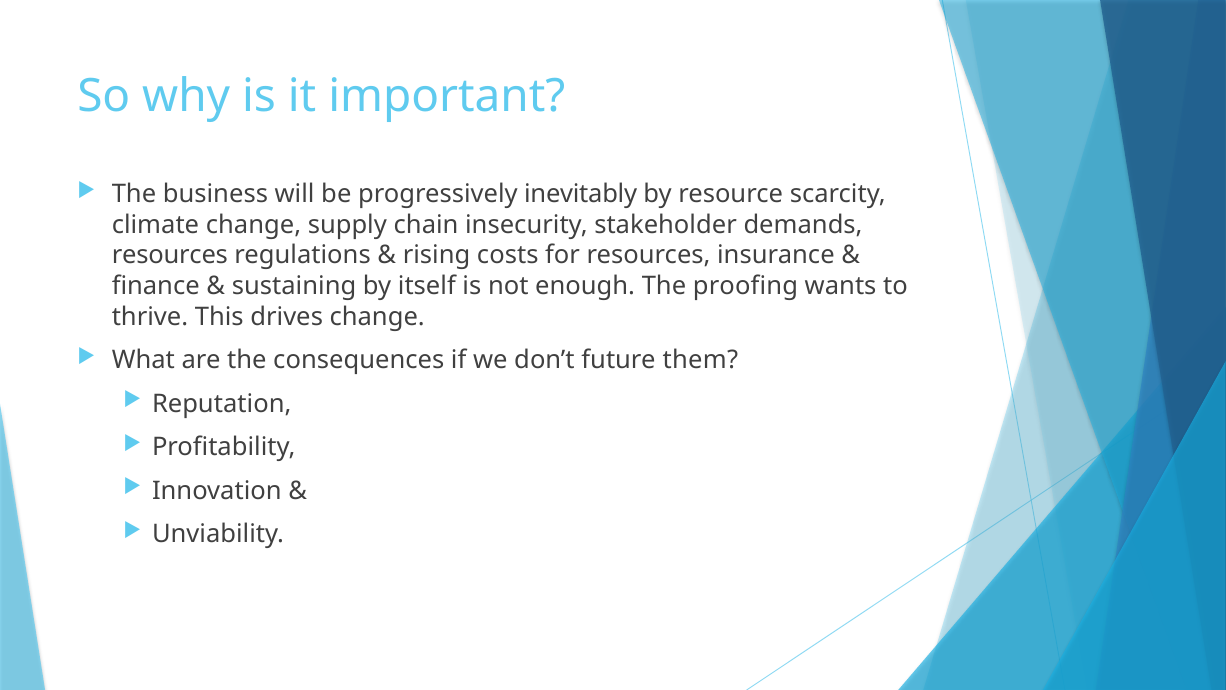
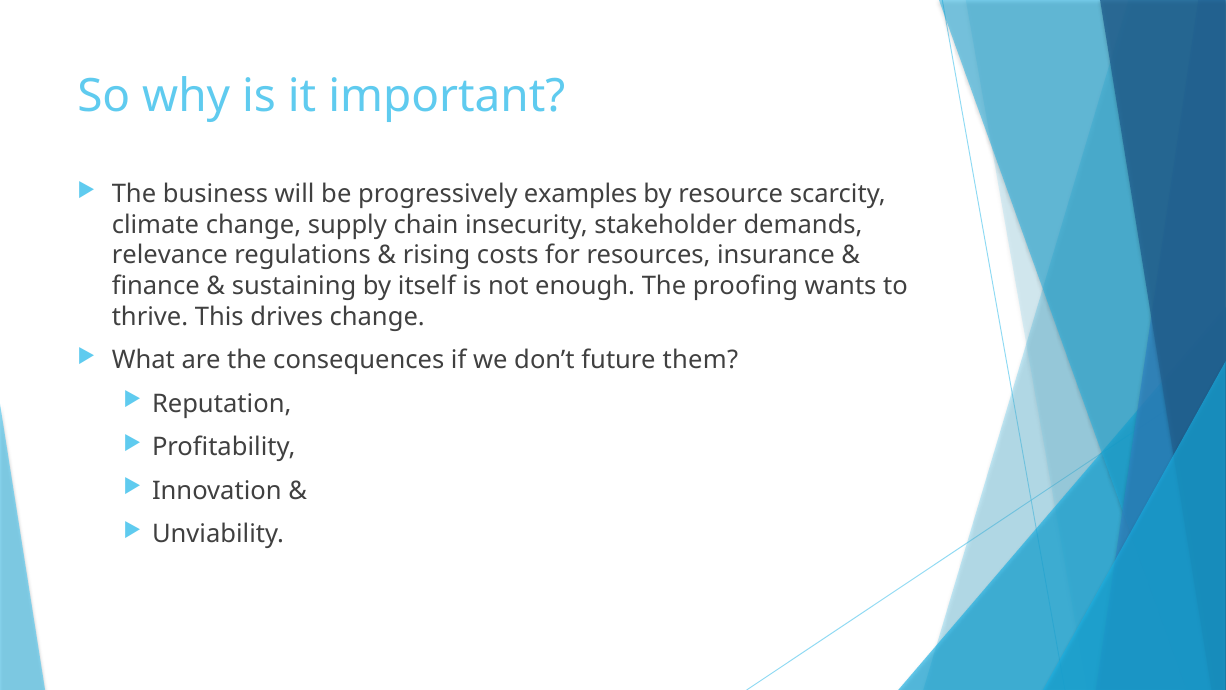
inevitably: inevitably -> examples (581, 194)
resources: resources -> relevance (170, 255)
